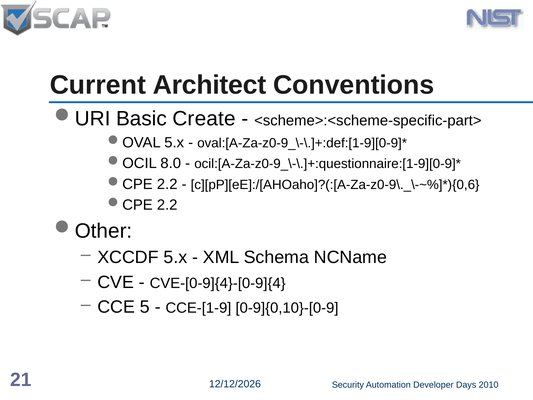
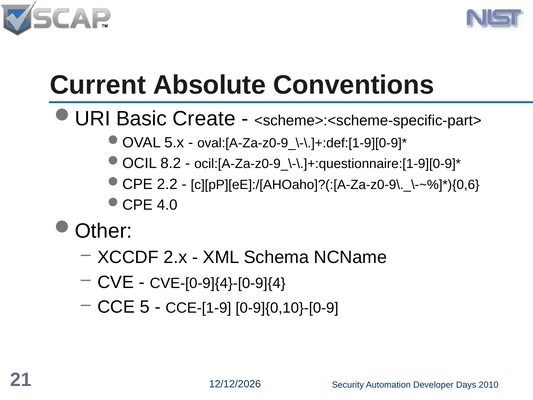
Architect: Architect -> Absolute (210, 85)
8.0: 8.0 -> 8.2 (171, 163)
2.2: 2.2 -> 4.0 (167, 205)
XCCDF 5.x: 5.x -> 2.x (175, 257)
